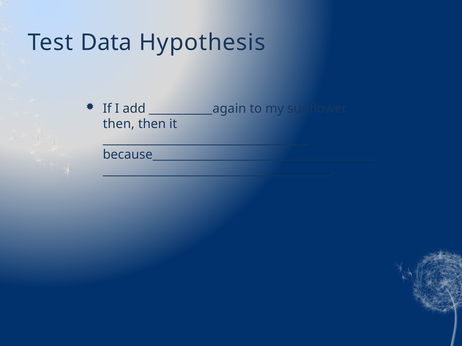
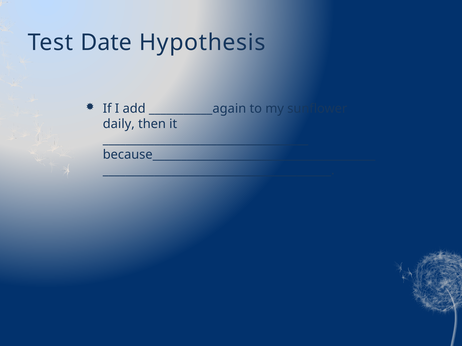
Data: Data -> Date (106, 43)
then: then -> daily (119, 124)
